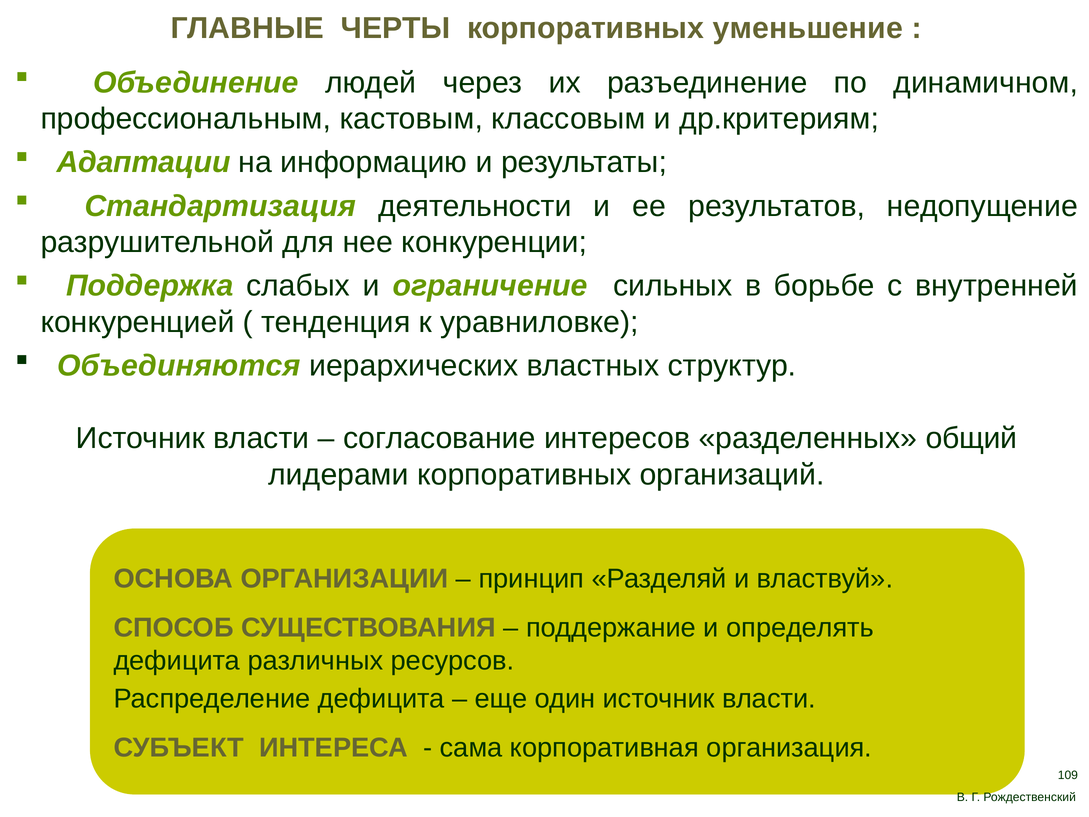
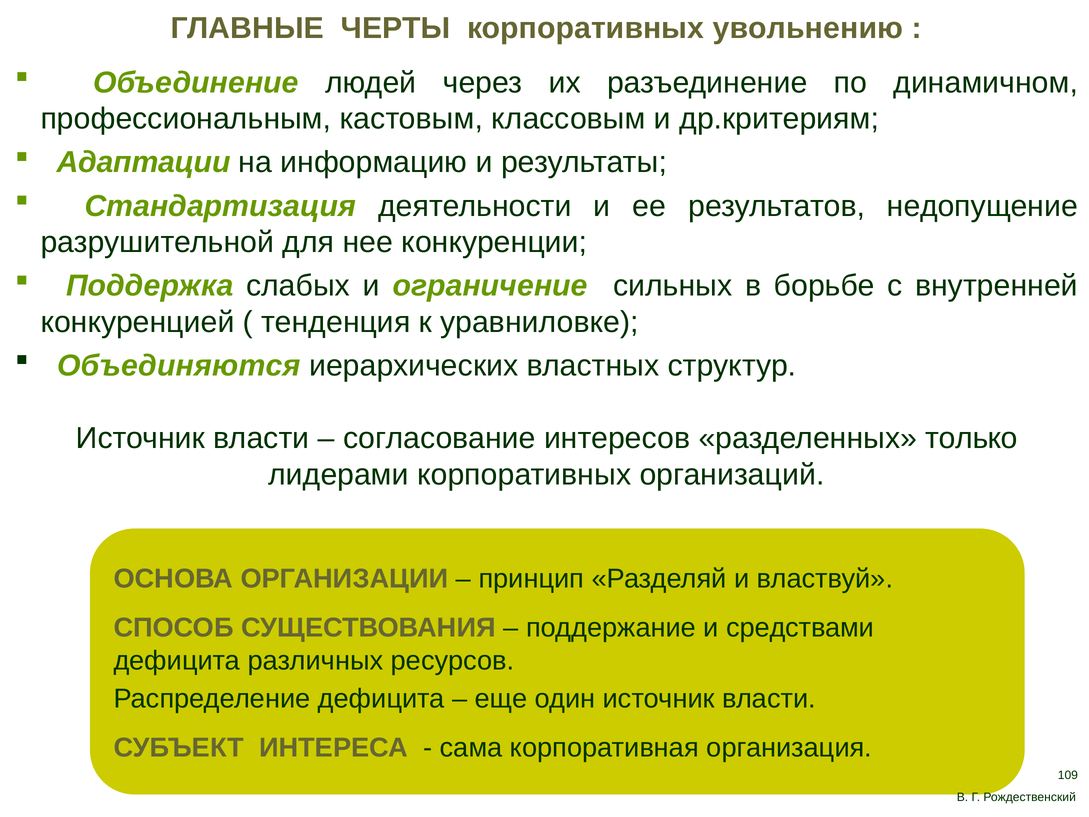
уменьшение: уменьшение -> увольнению (808, 28)
общий: общий -> только (971, 438)
определять: определять -> средствами (800, 628)
